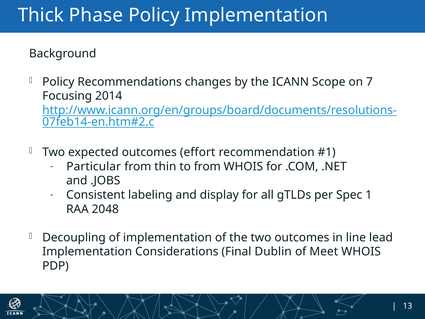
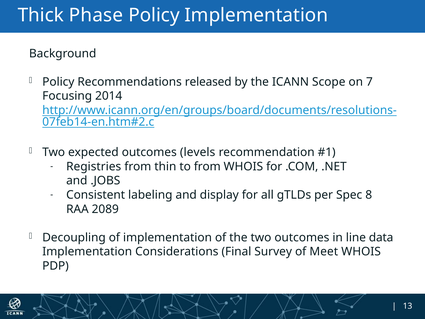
changes: changes -> released (208, 82)
effort: effort -> levels (198, 152)
Particular: Particular -> Registries (94, 166)
1: 1 -> 8 (369, 195)
2048: 2048 -> 2089 (105, 209)
lead: lead -> data (381, 237)
Dublin: Dublin -> Survey (273, 251)
